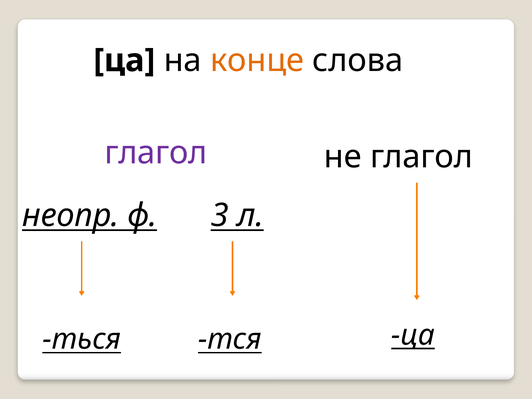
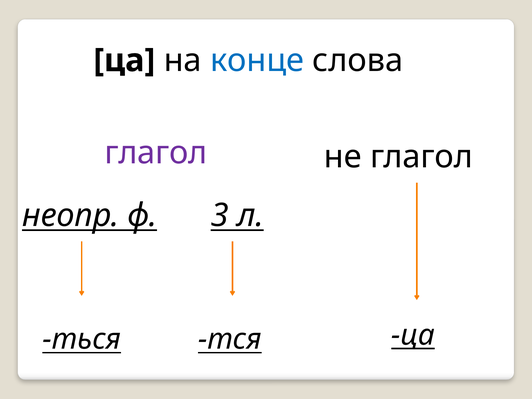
конце colour: orange -> blue (257, 60)
